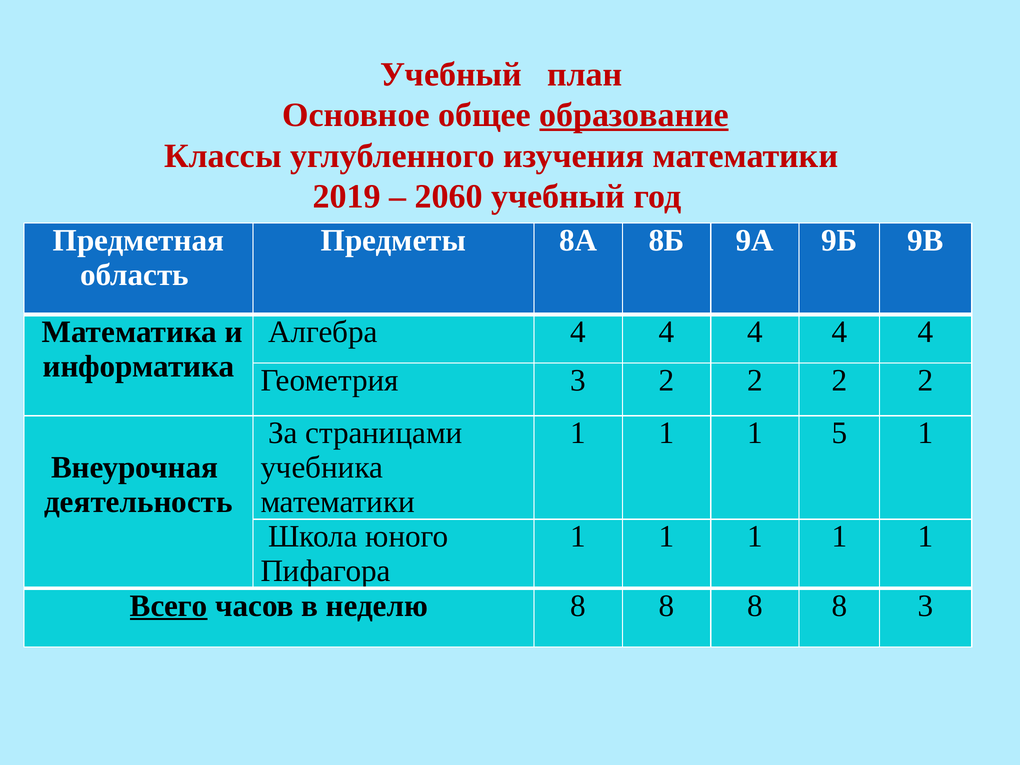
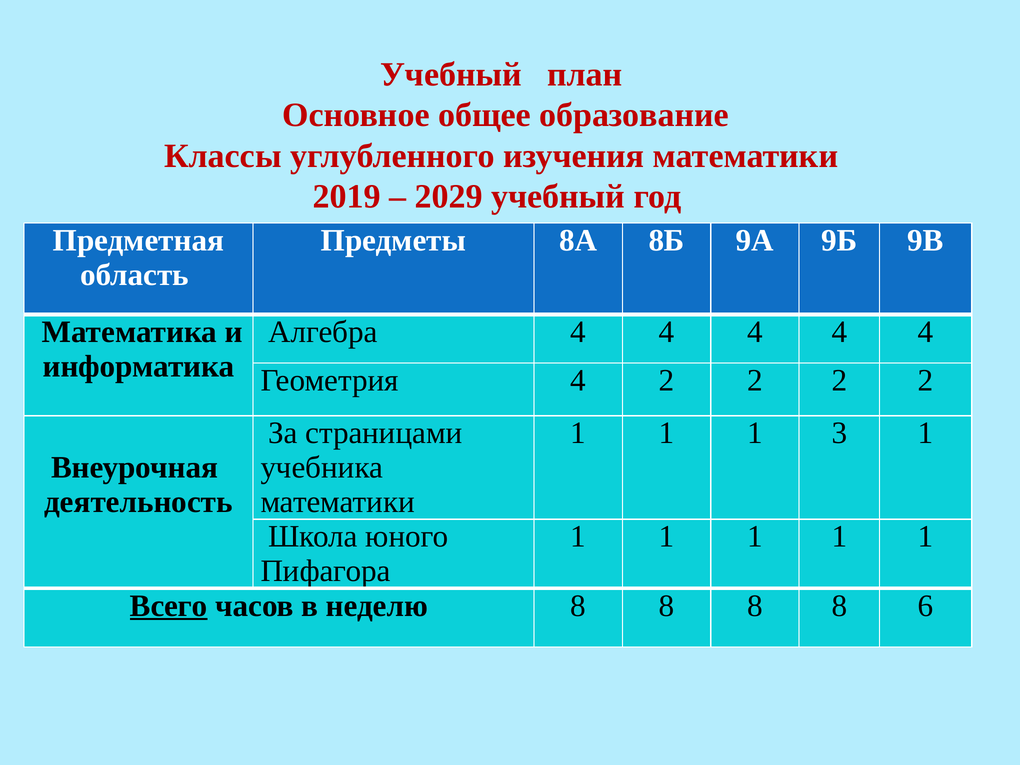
образование underline: present -> none (634, 115)
2060: 2060 -> 2029 (449, 197)
Геометрия 3: 3 -> 4 (578, 380)
5: 5 -> 3 (839, 433)
8 3: 3 -> 6 (926, 606)
